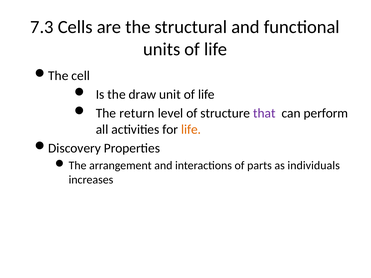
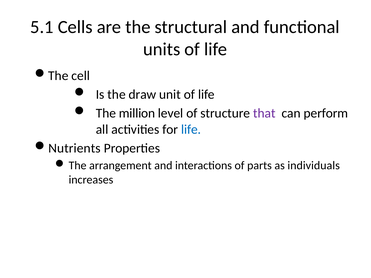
7.3: 7.3 -> 5.1 (42, 27)
return: return -> million (137, 113)
life colour: orange -> blue (191, 129)
Discovery: Discovery -> Nutrients (74, 148)
